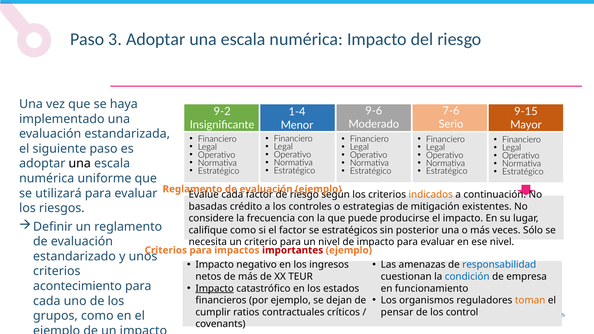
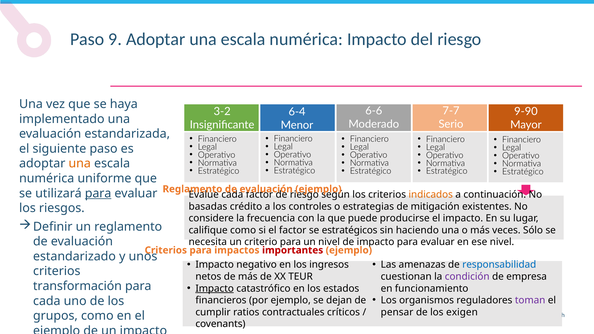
3: 3 -> 9 (115, 39)
9-6: 9-6 -> 6-6 (374, 111)
7-6: 7-6 -> 7-7 (451, 111)
9-2: 9-2 -> 3-2 (222, 112)
9-15: 9-15 -> 9-90 (526, 112)
1-4: 1-4 -> 6-4 (297, 112)
una colour: black -> orange (80, 164)
para underline: none -> present (98, 193)
posterior: posterior -> haciendo (417, 230)
condición colour: blue -> purple (467, 277)
acontecimiento: acontecimiento -> transformación (77, 286)
toman colour: orange -> purple (530, 300)
control: control -> exigen (462, 312)
